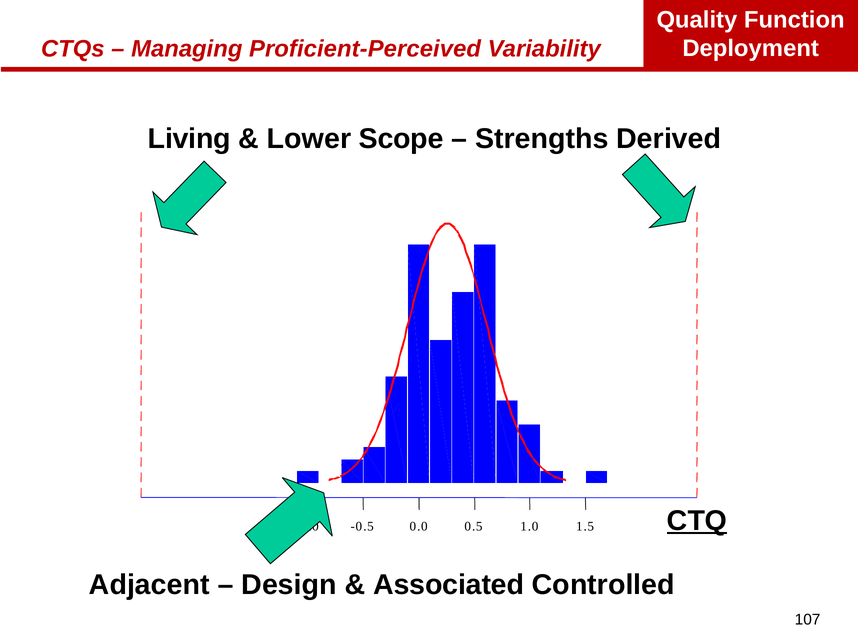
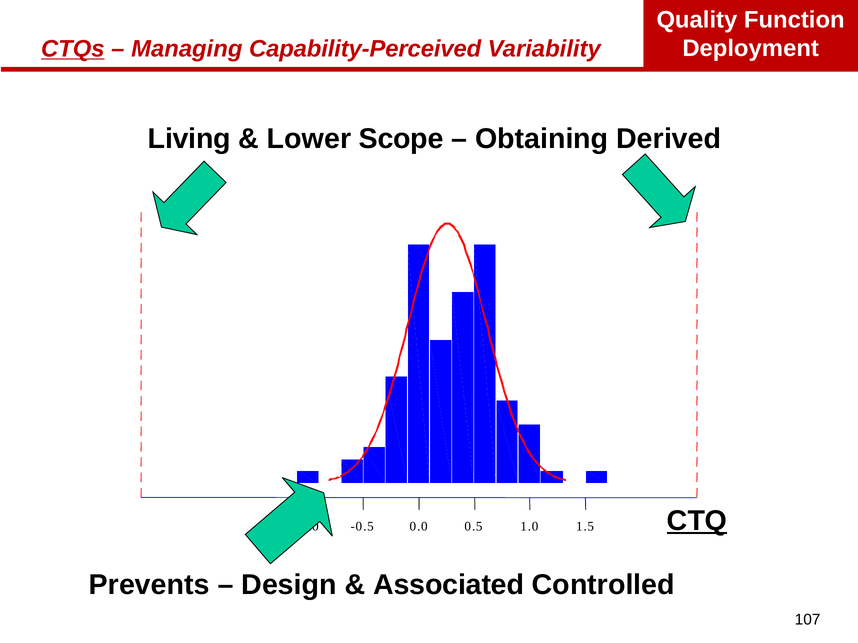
CTQs underline: none -> present (73, 49)
Proficient-Perceived: Proficient-Perceived -> Capability-Perceived (365, 49)
Strengths: Strengths -> Obtaining (542, 139)
Adjacent: Adjacent -> Prevents (149, 585)
